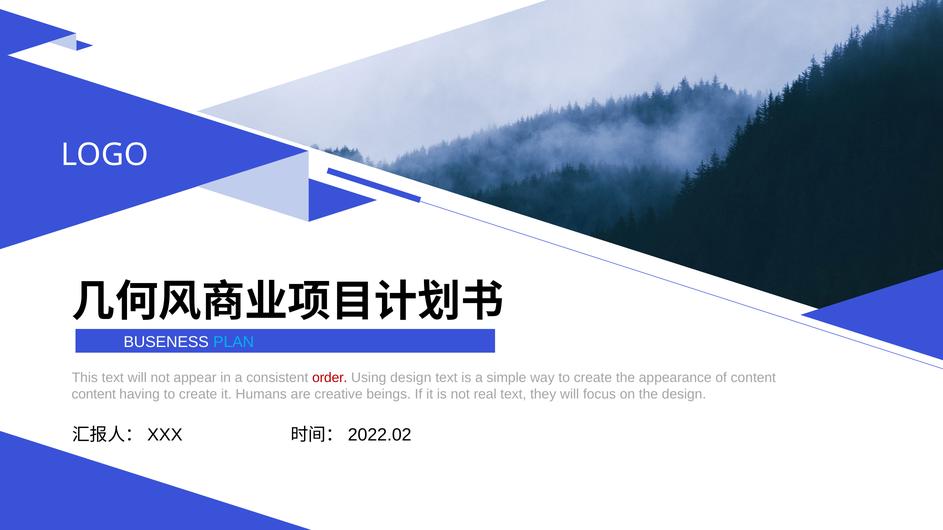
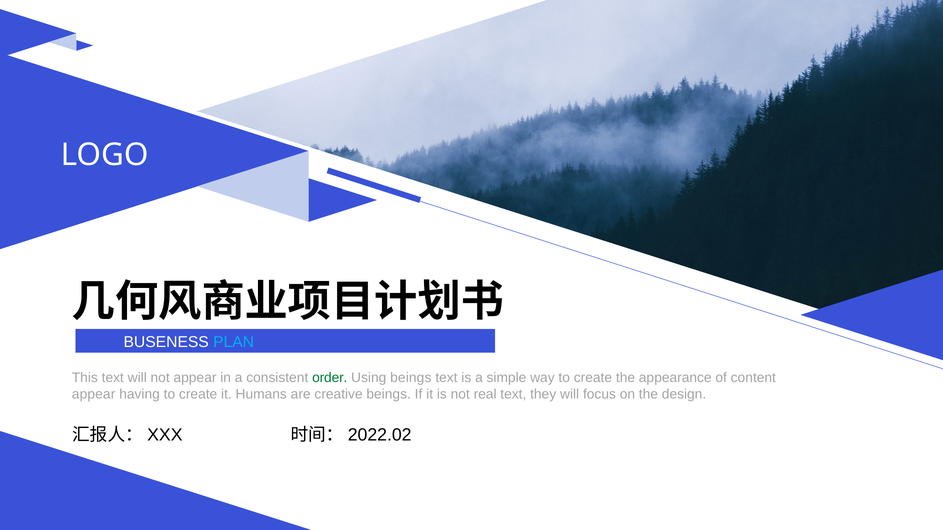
order colour: red -> green (330, 378)
Using design: design -> beings (411, 378)
content: content -> appear (94, 394)
